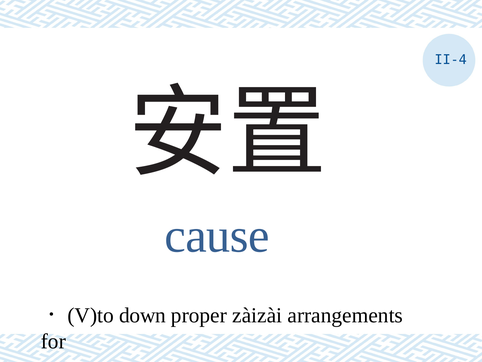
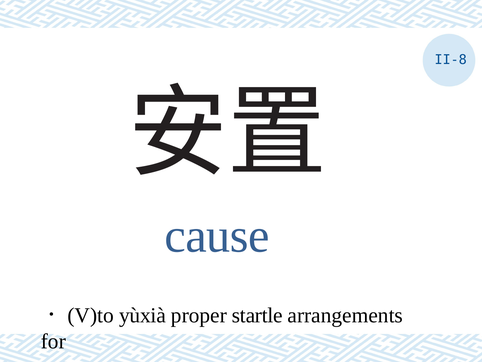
II-4: II-4 -> II-8 (451, 60)
down: down -> yùxià (142, 315)
zàizài: zàizài -> startle (257, 315)
